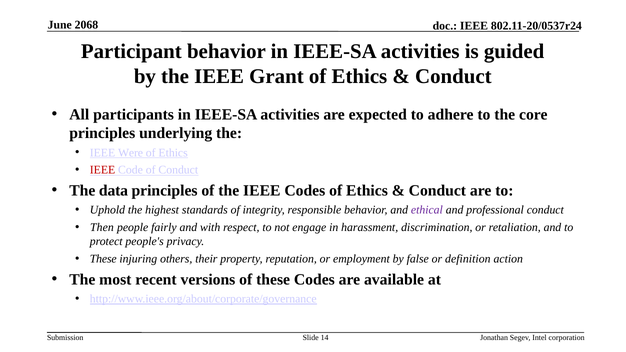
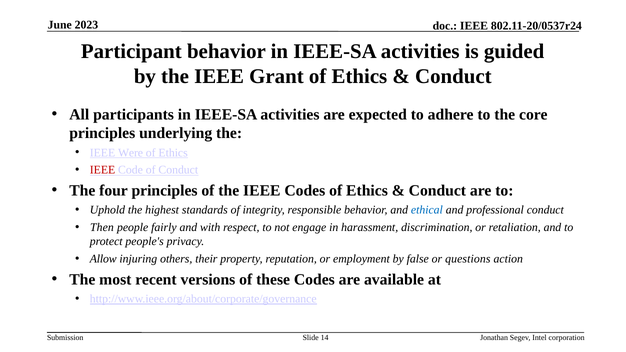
2068: 2068 -> 2023 (86, 25)
data: data -> four (113, 191)
ethical colour: purple -> blue (427, 210)
These: These -> Allow (103, 259)
definition: definition -> questions (468, 259)
